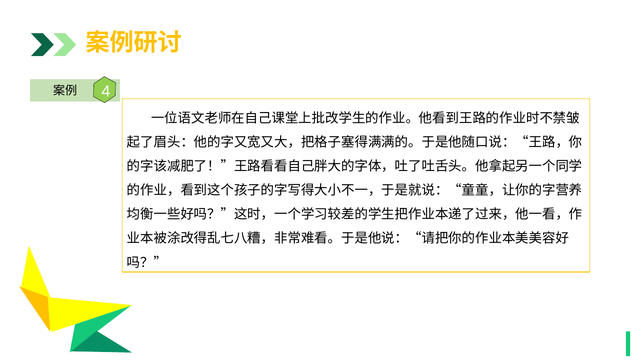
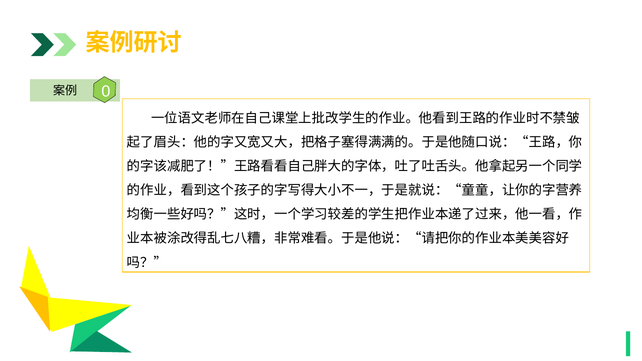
4: 4 -> 0 (106, 91)
